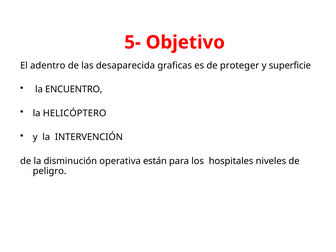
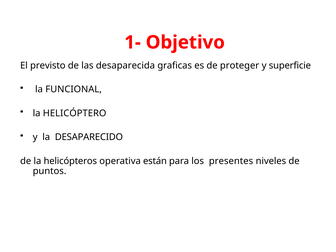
5-: 5- -> 1- (133, 42)
adentro: adentro -> previsto (48, 65)
ENCUENTRO: ENCUENTRO -> FUNCIONAL (74, 89)
INTERVENCIÓN: INTERVENCIÓN -> DESAPARECIDO (89, 137)
disminución: disminución -> helicópteros (70, 161)
hospitales: hospitales -> presentes (231, 161)
peligro: peligro -> puntos (50, 171)
